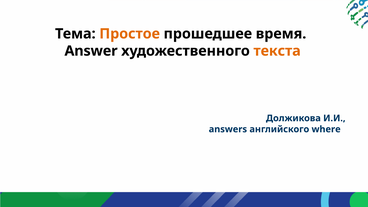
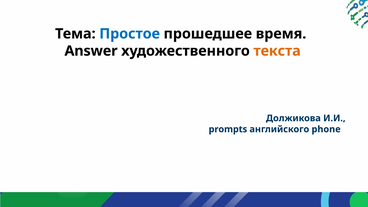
Простое colour: orange -> blue (130, 34)
answers: answers -> prompts (228, 129)
where: where -> phone (326, 129)
